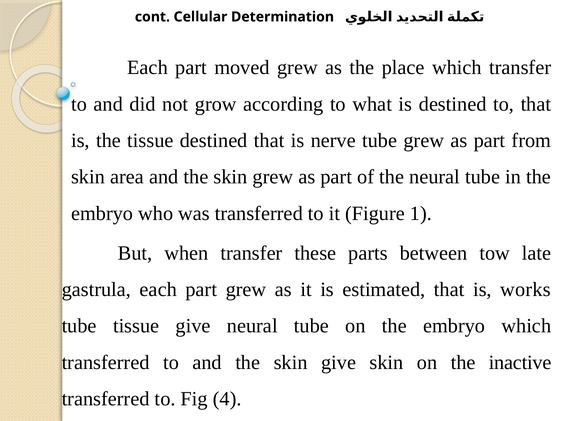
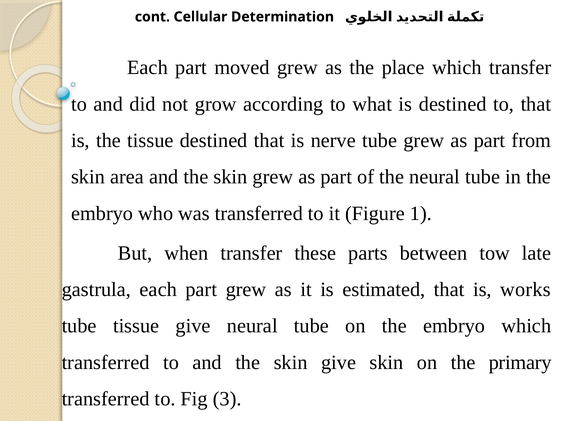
inactive: inactive -> primary (520, 363)
4: 4 -> 3 (227, 399)
